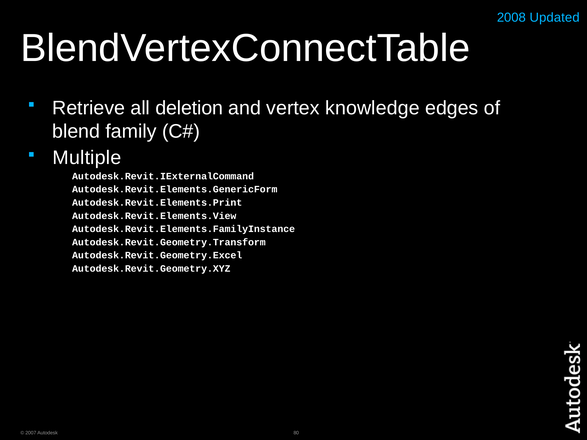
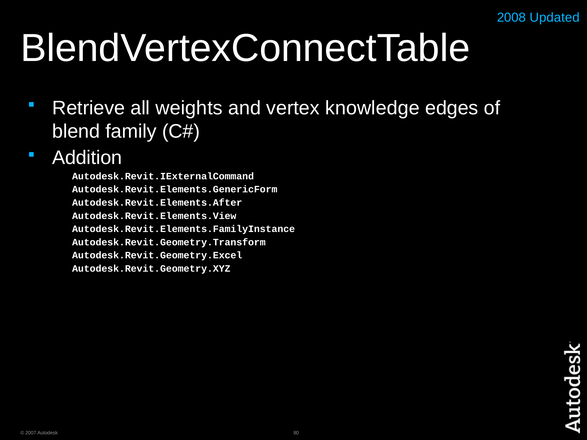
deletion: deletion -> weights (189, 108)
Multiple: Multiple -> Addition (87, 158)
Autodesk.Revit.Elements.Print: Autodesk.Revit.Elements.Print -> Autodesk.Revit.Elements.After (157, 203)
